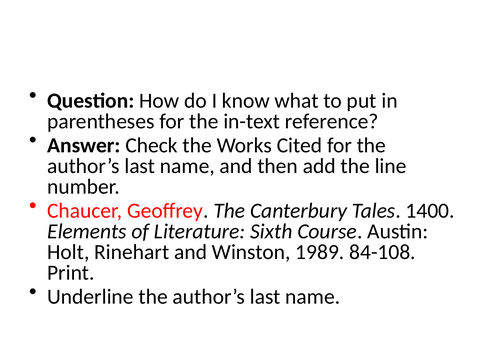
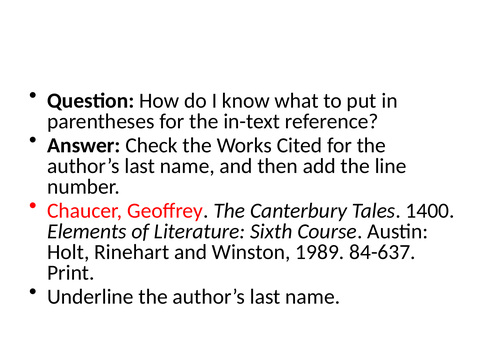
84-108: 84-108 -> 84-637 (382, 252)
